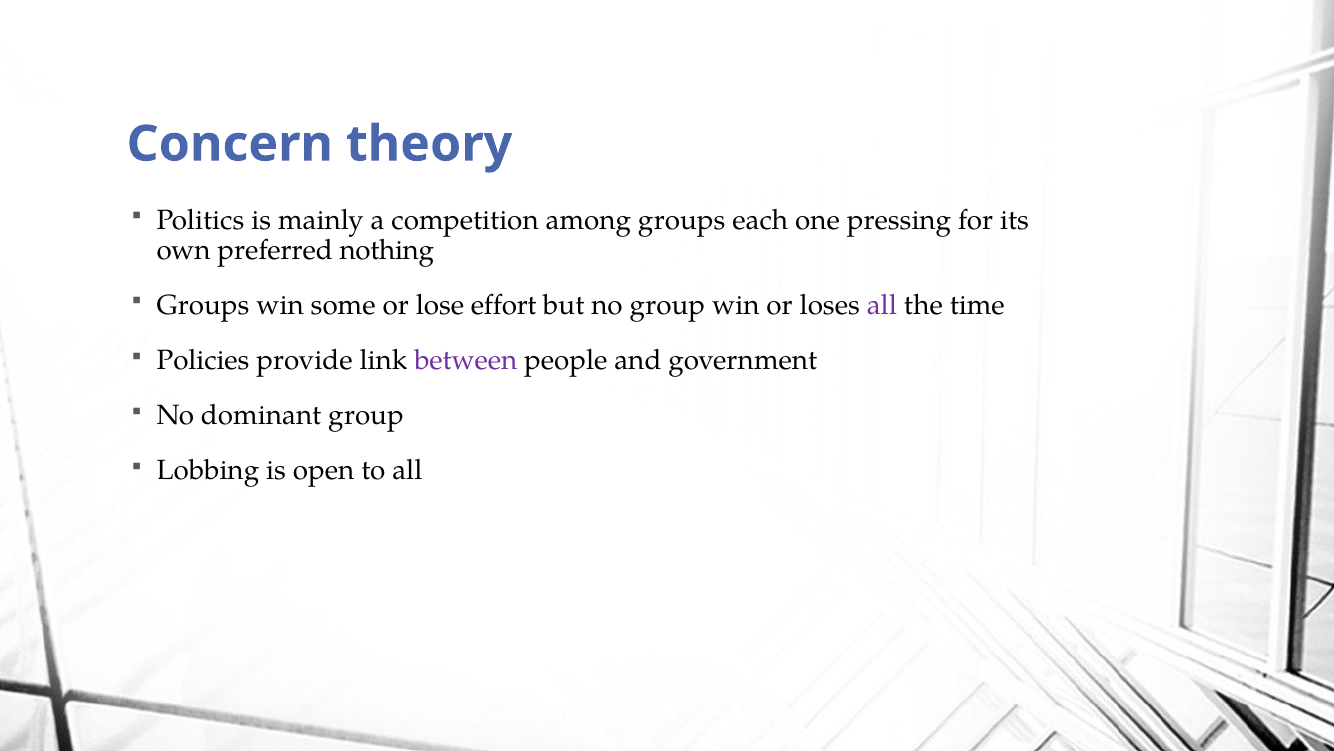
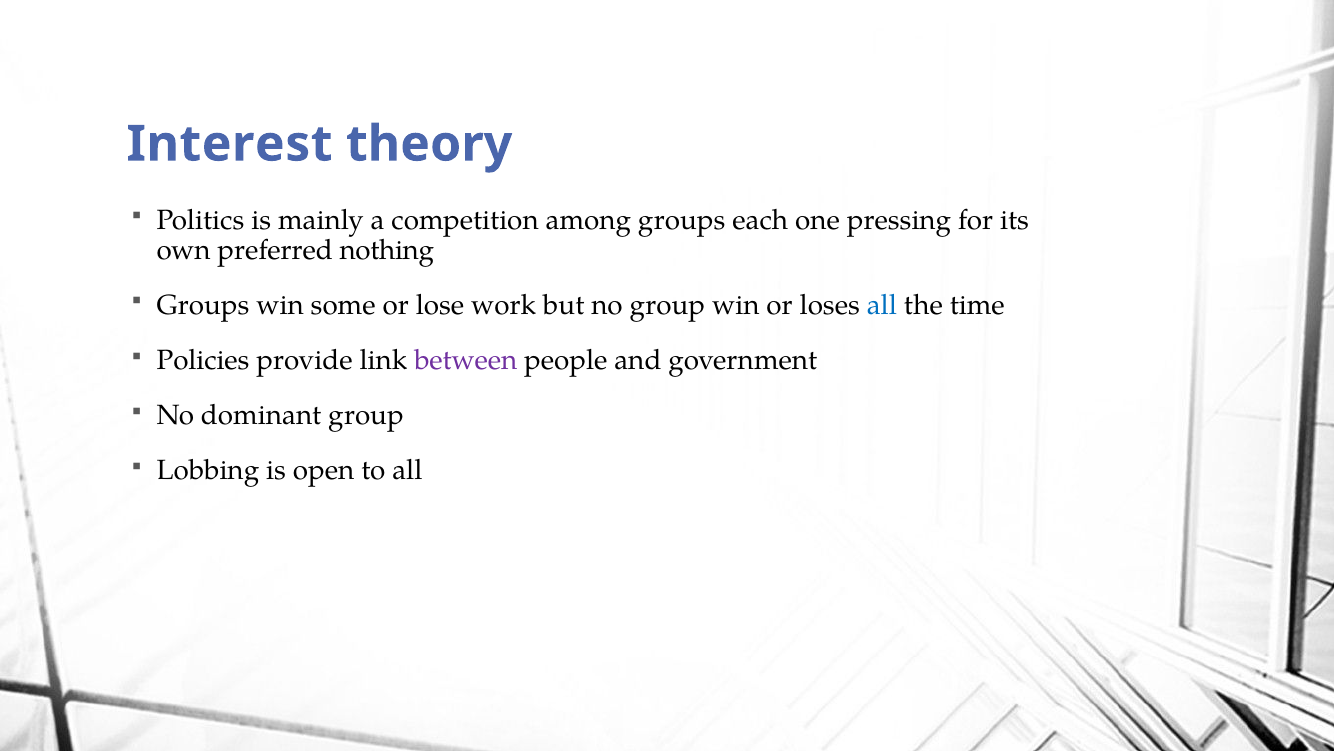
Concern: Concern -> Interest (230, 144)
effort: effort -> work (504, 305)
all colour: purple -> blue (882, 305)
